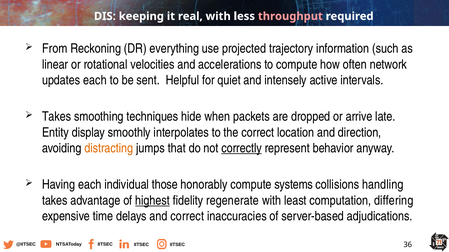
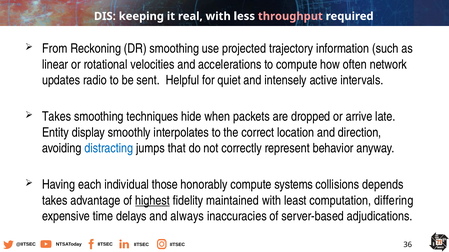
DR everything: everything -> smoothing (174, 49)
updates each: each -> radio (95, 80)
distracting colour: orange -> blue (109, 148)
correctly underline: present -> none (242, 148)
handling: handling -> depends (383, 185)
regenerate: regenerate -> maintained (233, 201)
and correct: correct -> always (187, 217)
